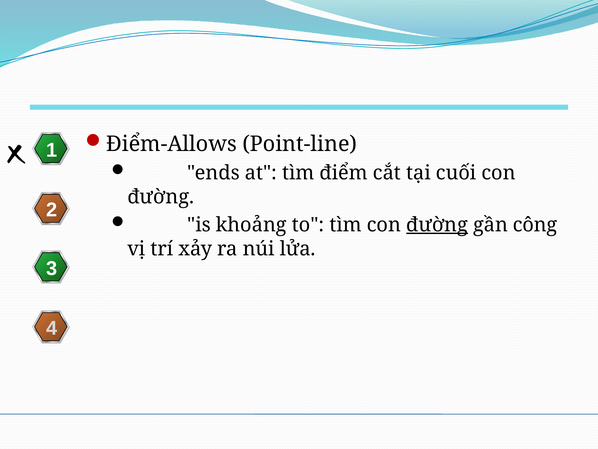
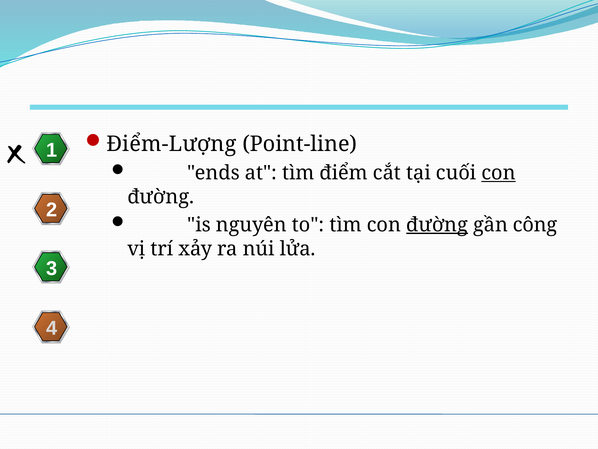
Điểm-Allows: Điểm-Allows -> Điểm-Lượng (171, 144)
con underline: none -> present (498, 173)
khoảng: khoảng -> nguyên (251, 225)
